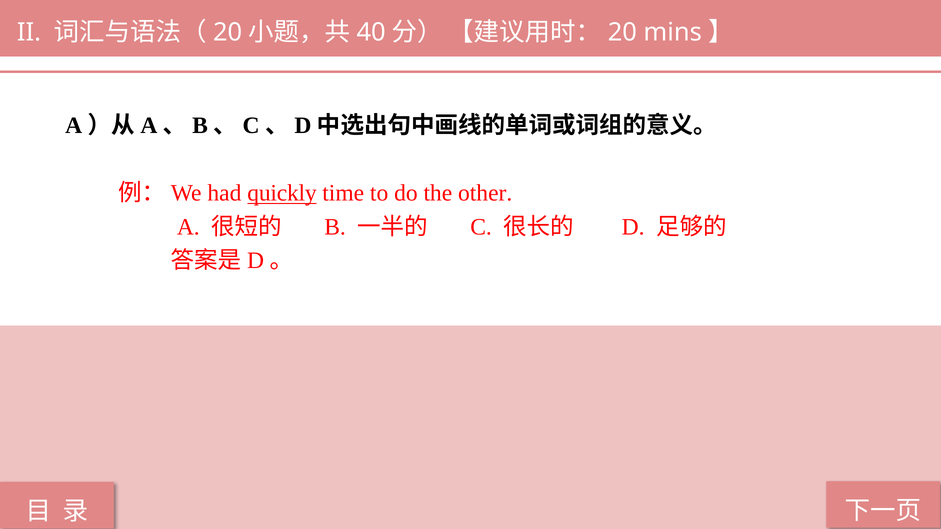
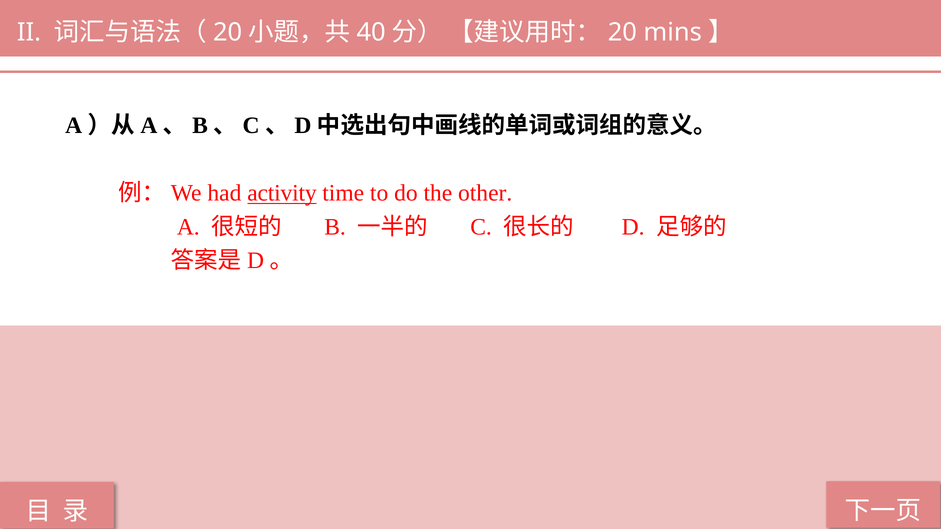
quickly: quickly -> activity (282, 193)
